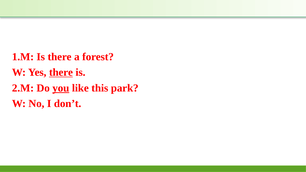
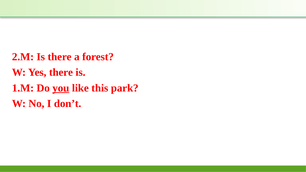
1.M: 1.M -> 2.M (23, 57)
there underline: present -> none (61, 72)
2.M: 2.M -> 1.M (23, 88)
